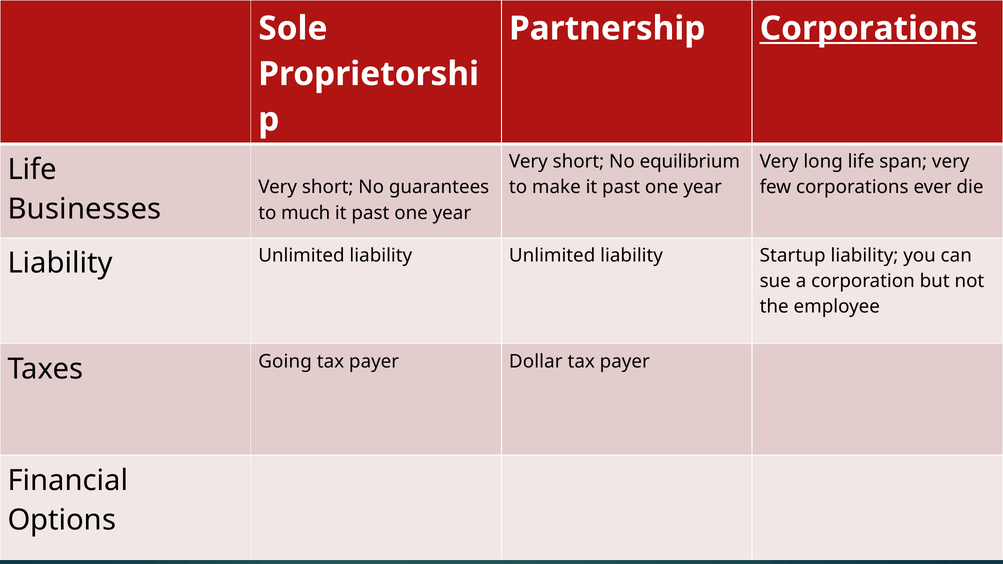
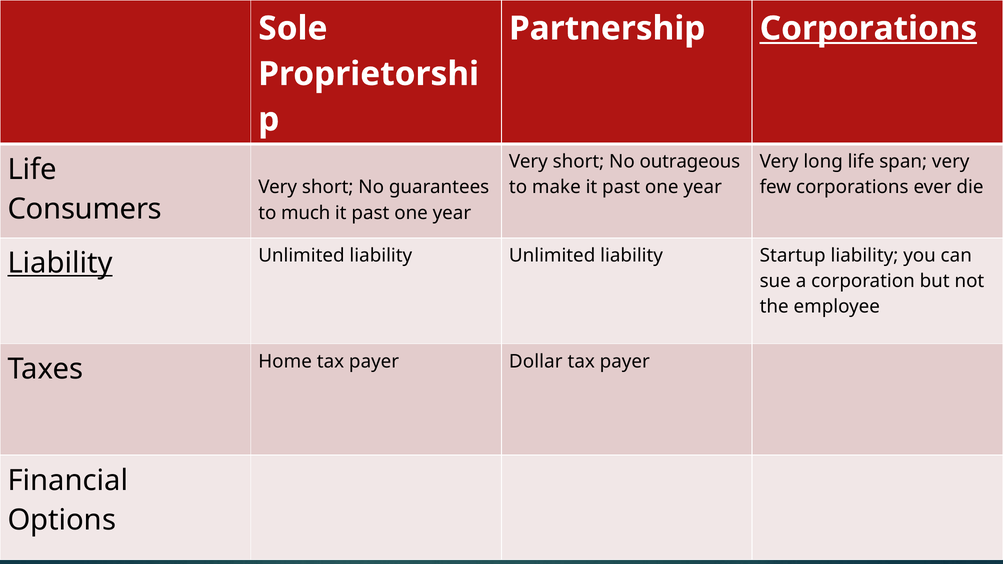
equilibrium: equilibrium -> outrageous (690, 162)
Businesses: Businesses -> Consumers (85, 209)
Liability underline: none -> present (60, 263)
Going: Going -> Home (285, 361)
